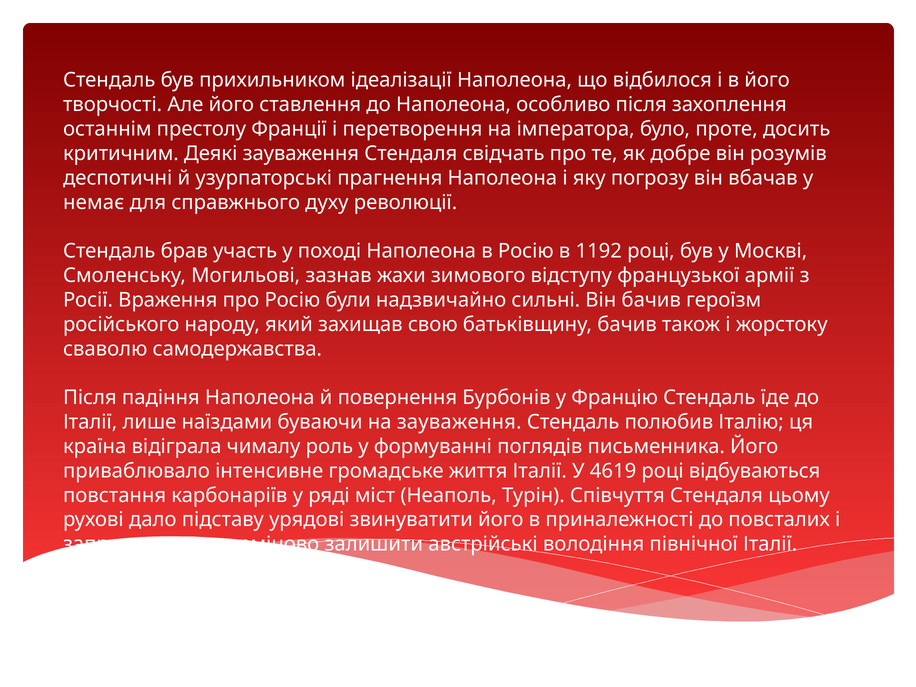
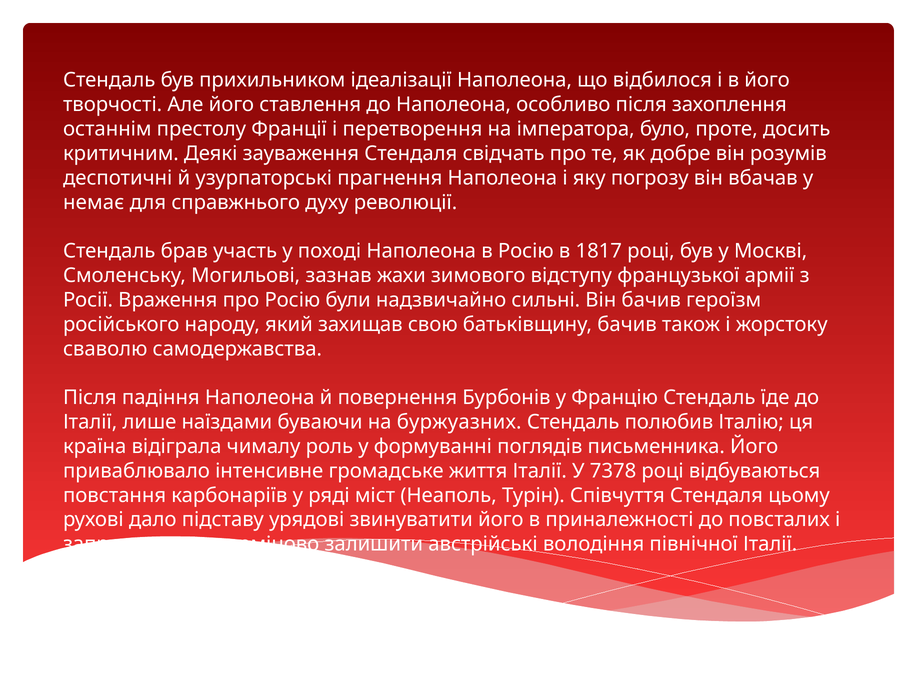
1192: 1192 -> 1817 (599, 251)
на зауваження: зауваження -> буржуазних (459, 422)
4619: 4619 -> 7378 (613, 471)
